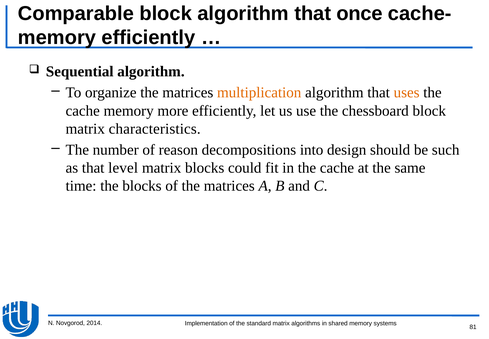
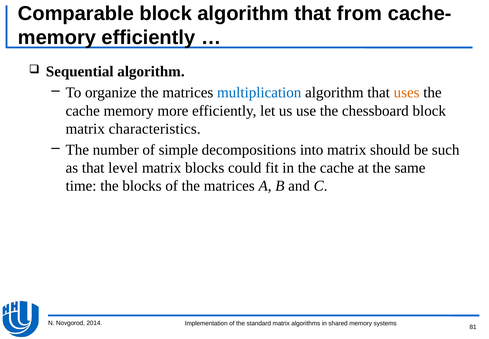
once: once -> from (359, 13)
multiplication colour: orange -> blue (259, 92)
reason: reason -> simple (178, 150)
into design: design -> matrix (347, 150)
